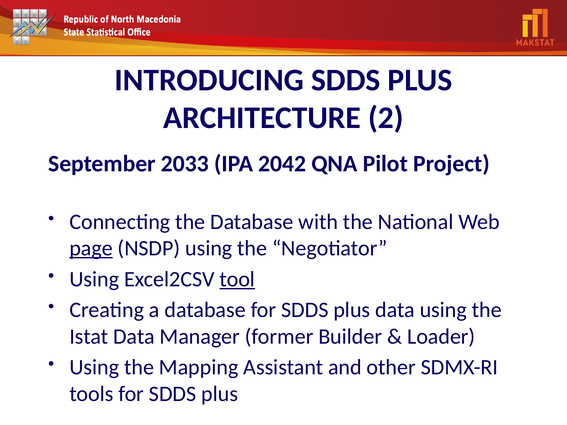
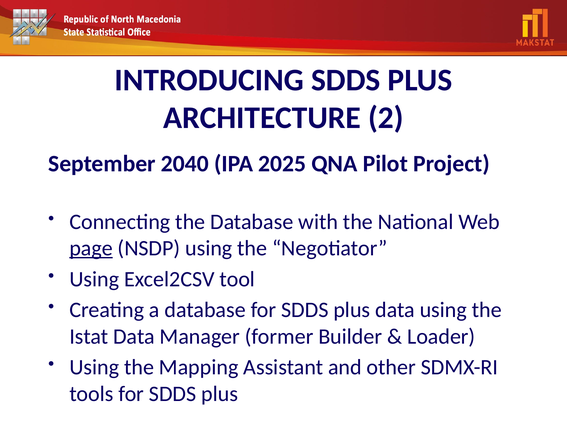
2033: 2033 -> 2040 (185, 164)
2042: 2042 -> 2025 (282, 164)
tool underline: present -> none (237, 279)
